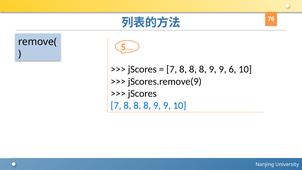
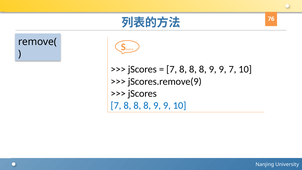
9 6: 6 -> 7 (232, 69)
